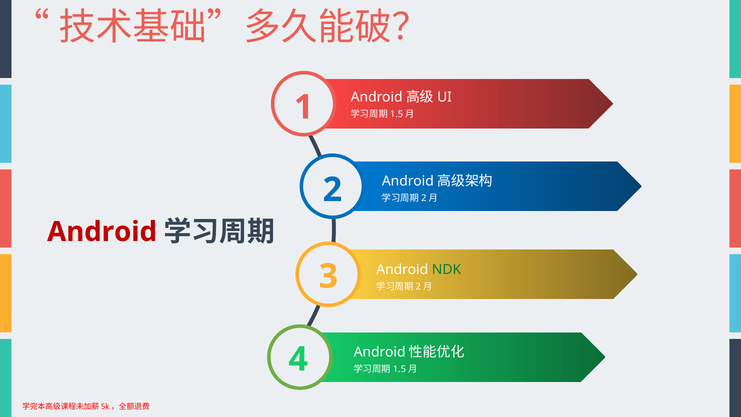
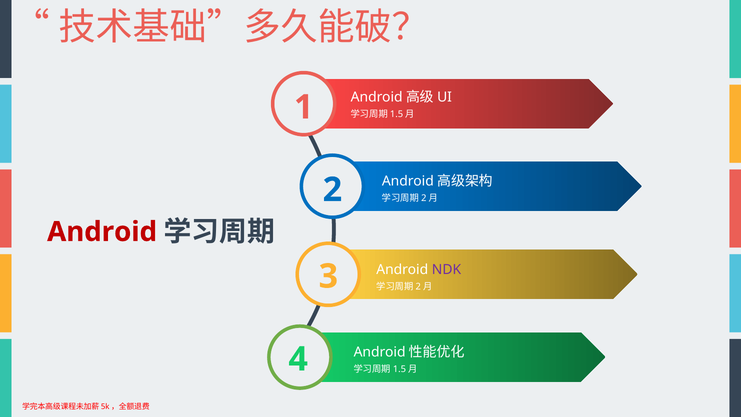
NDK colour: green -> purple (446, 270)
